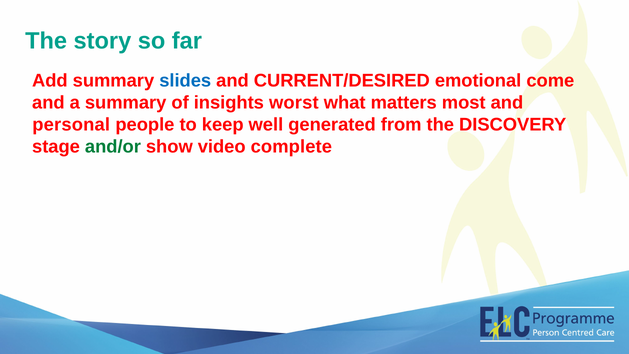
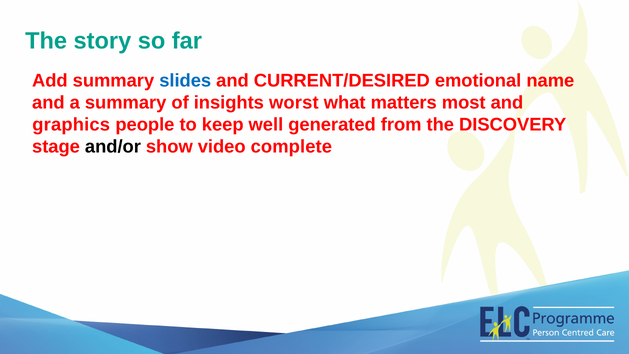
come: come -> name (550, 81)
personal: personal -> graphics (71, 125)
and/or colour: green -> black (113, 147)
